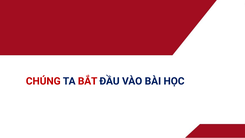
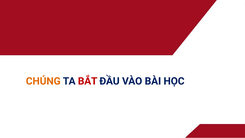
CHÚNG colour: red -> orange (43, 81)
